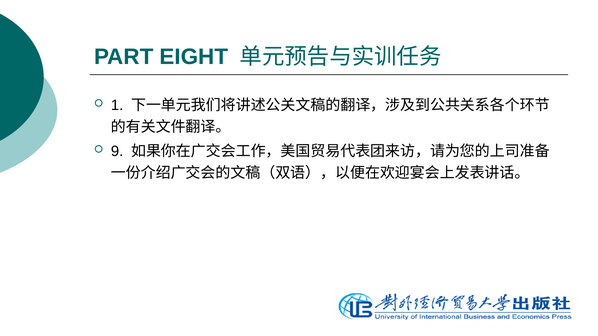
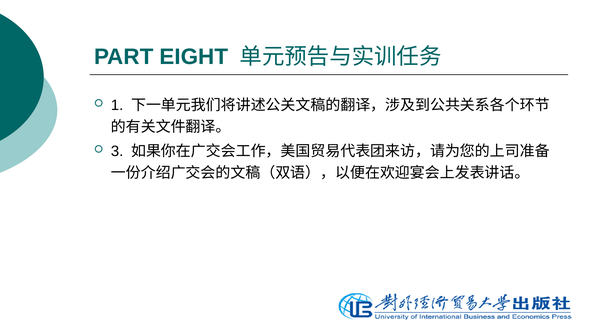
9: 9 -> 3 (117, 152)
